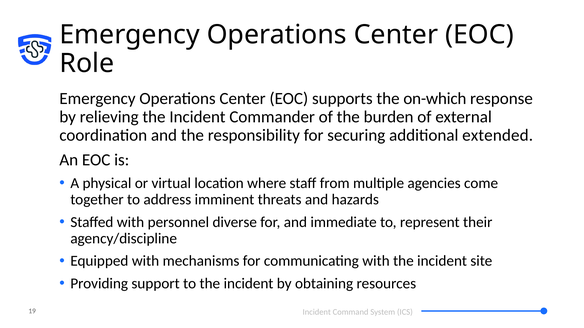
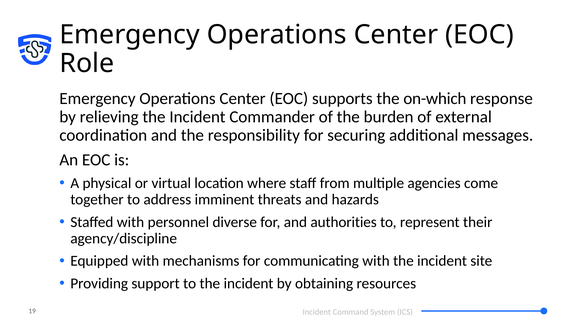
extended: extended -> messages (498, 136)
immediate: immediate -> authorities (344, 222)
